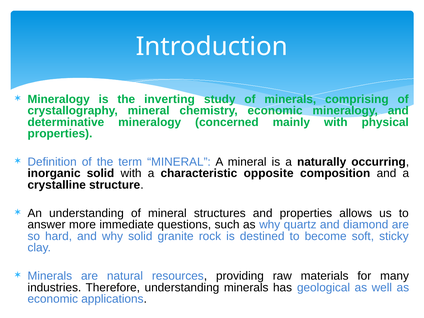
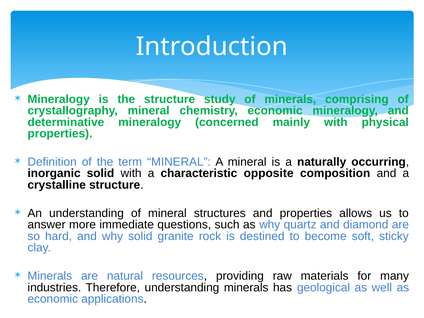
the inverting: inverting -> structure (170, 99)
